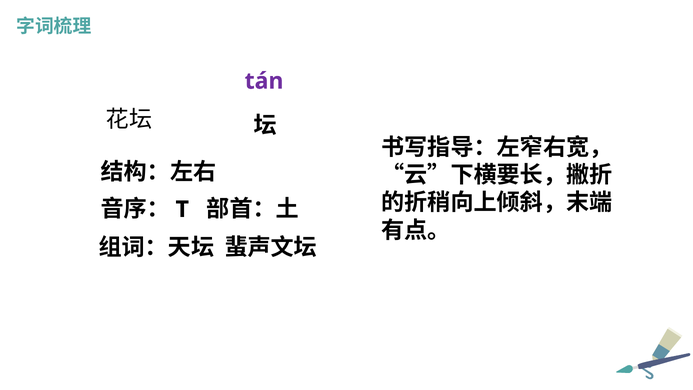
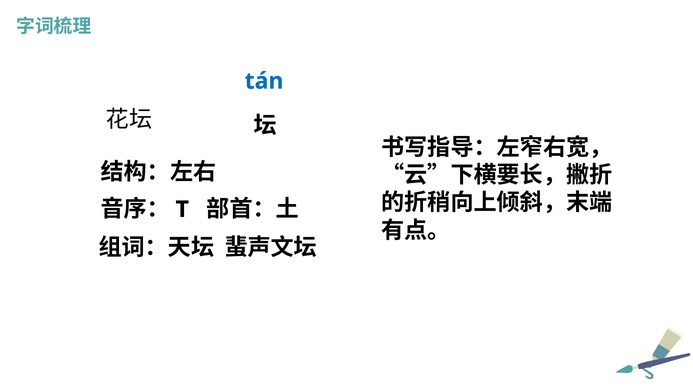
tán colour: purple -> blue (264, 81)
